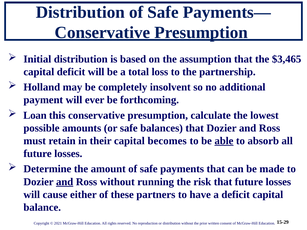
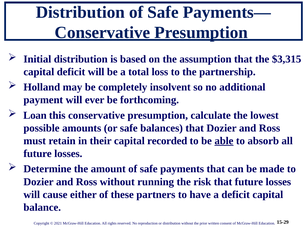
$3,465: $3,465 -> $3,315 (287, 59)
becomes: becomes -> recorded (167, 141)
and underline: present -> none (65, 182)
